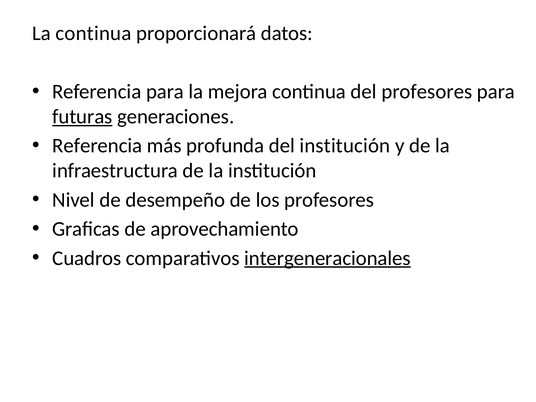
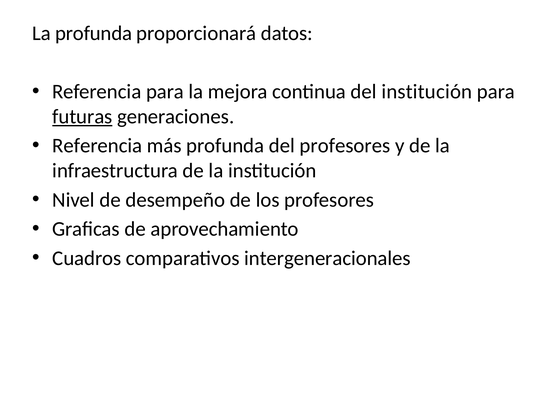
La continua: continua -> profunda (94, 33)
del profesores: profesores -> institución (427, 92)
del institución: institución -> profesores (345, 146)
intergeneracionales underline: present -> none (327, 258)
